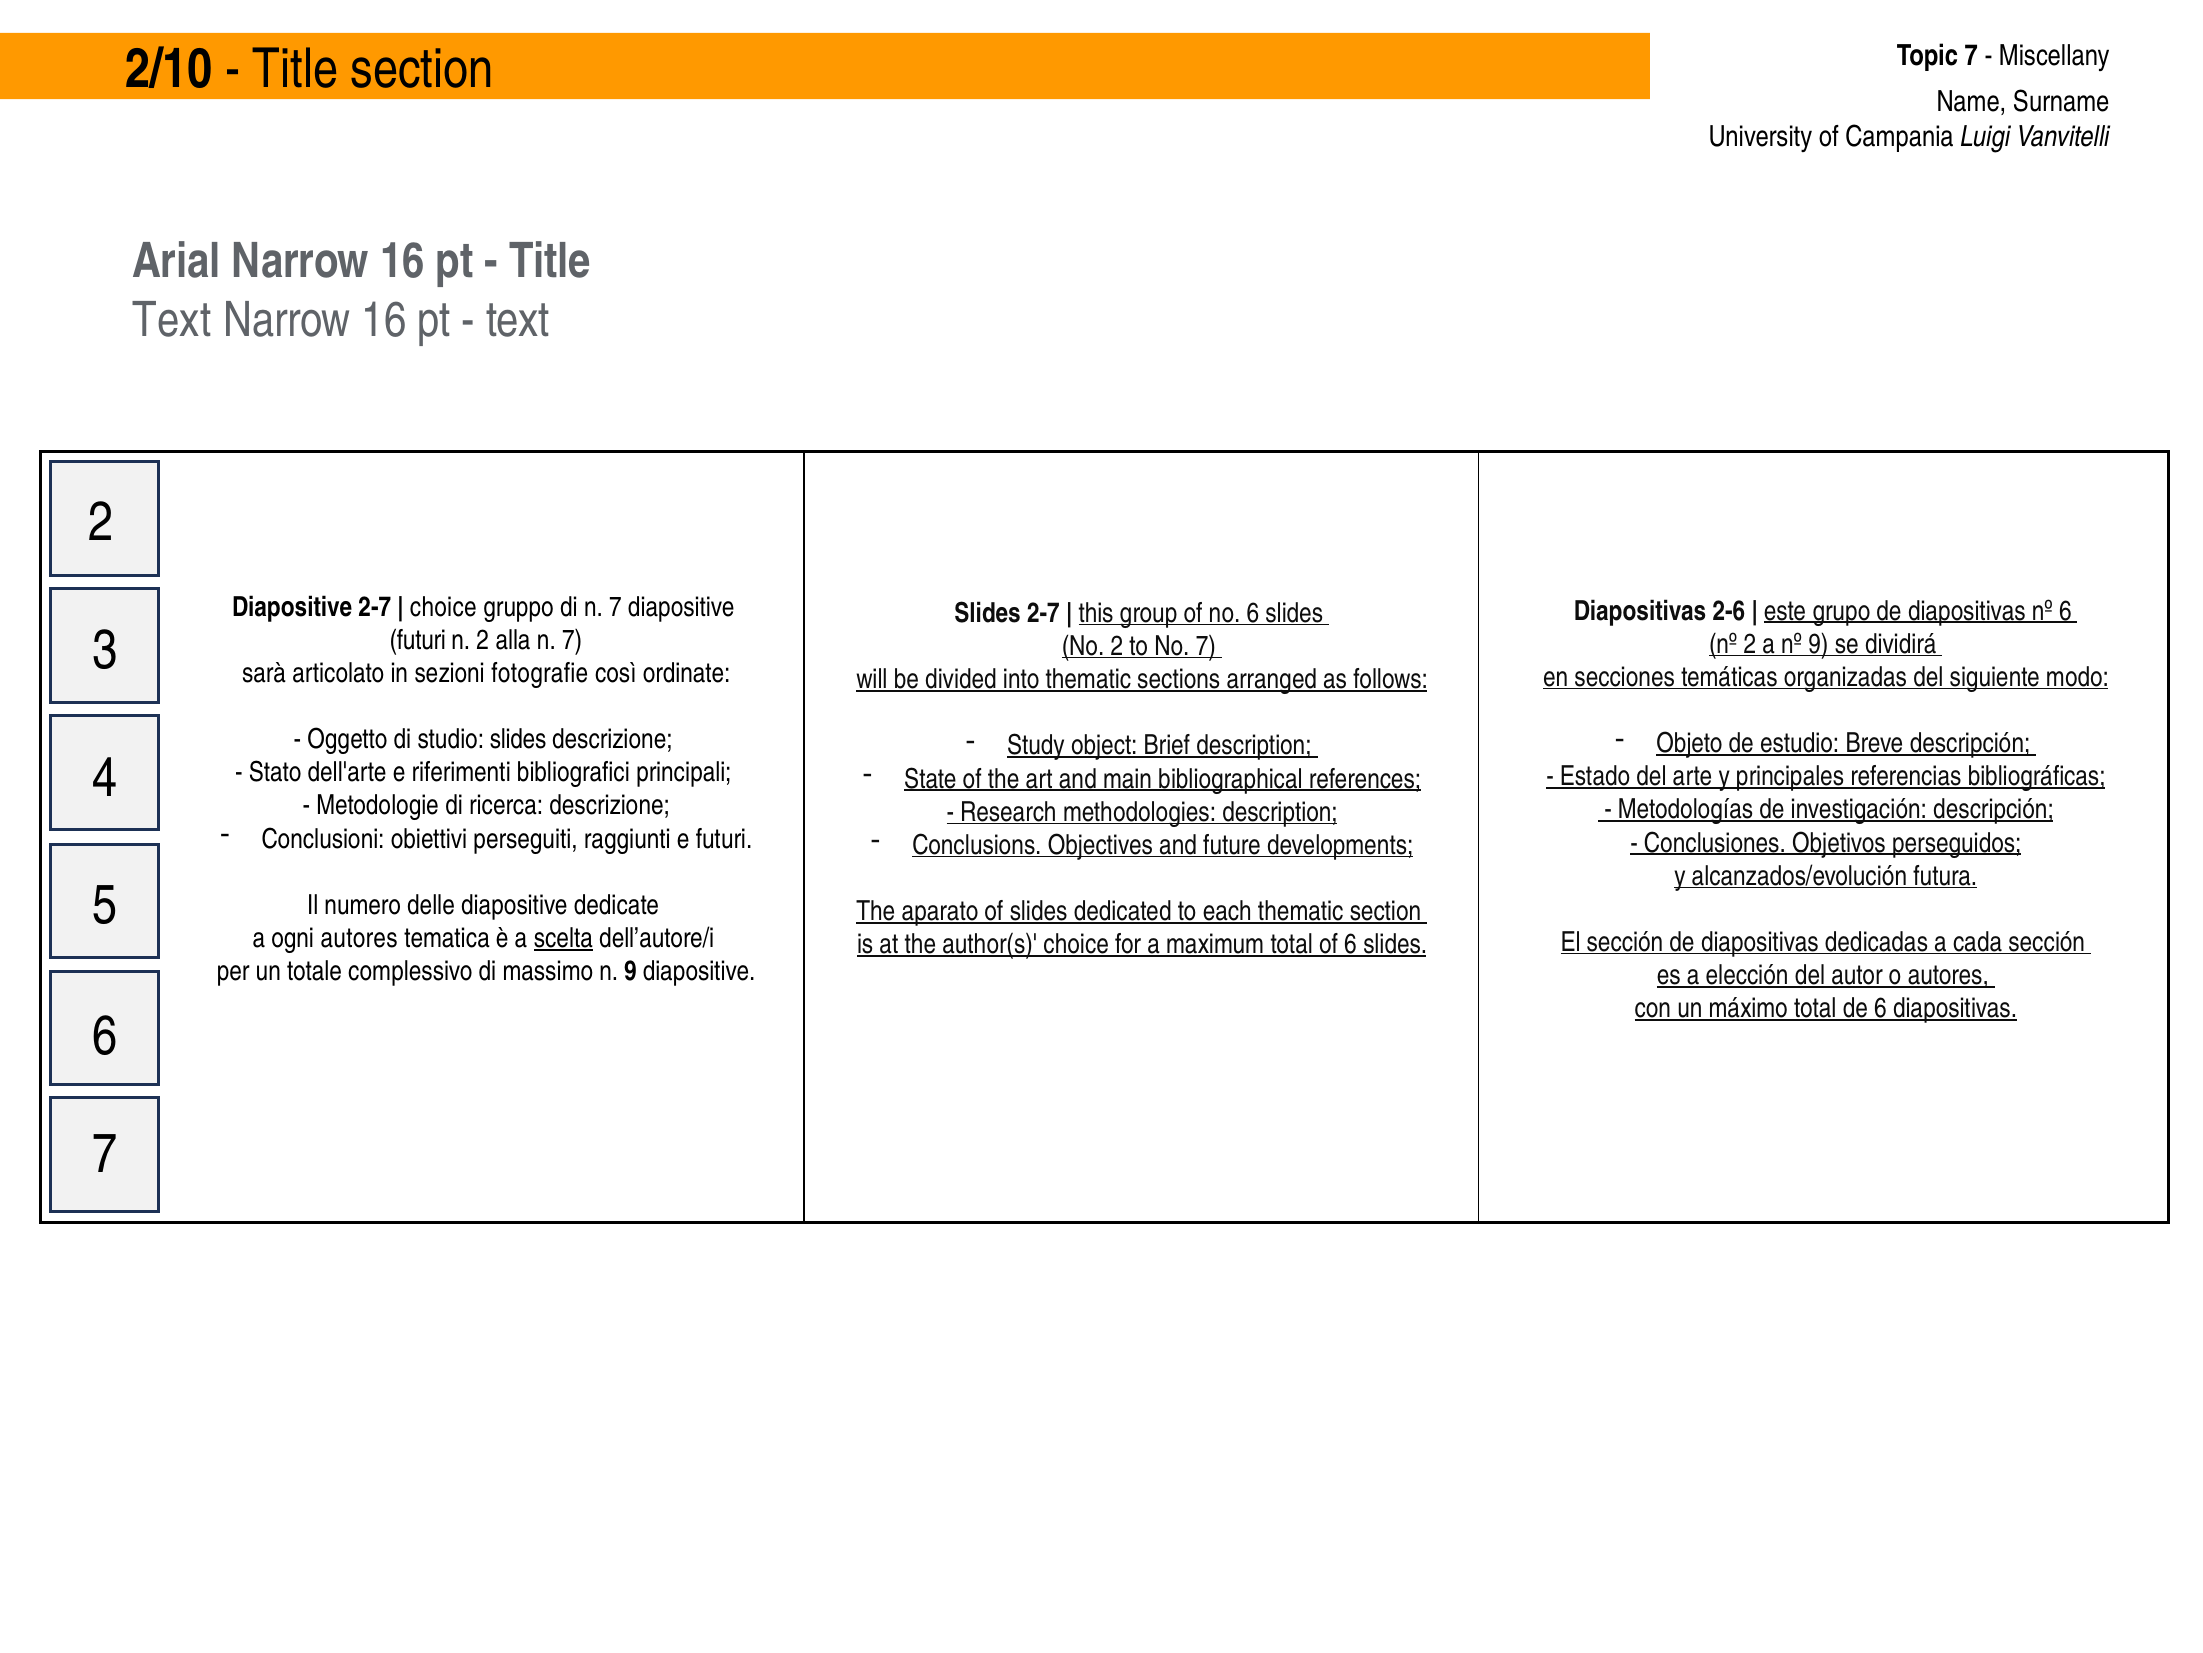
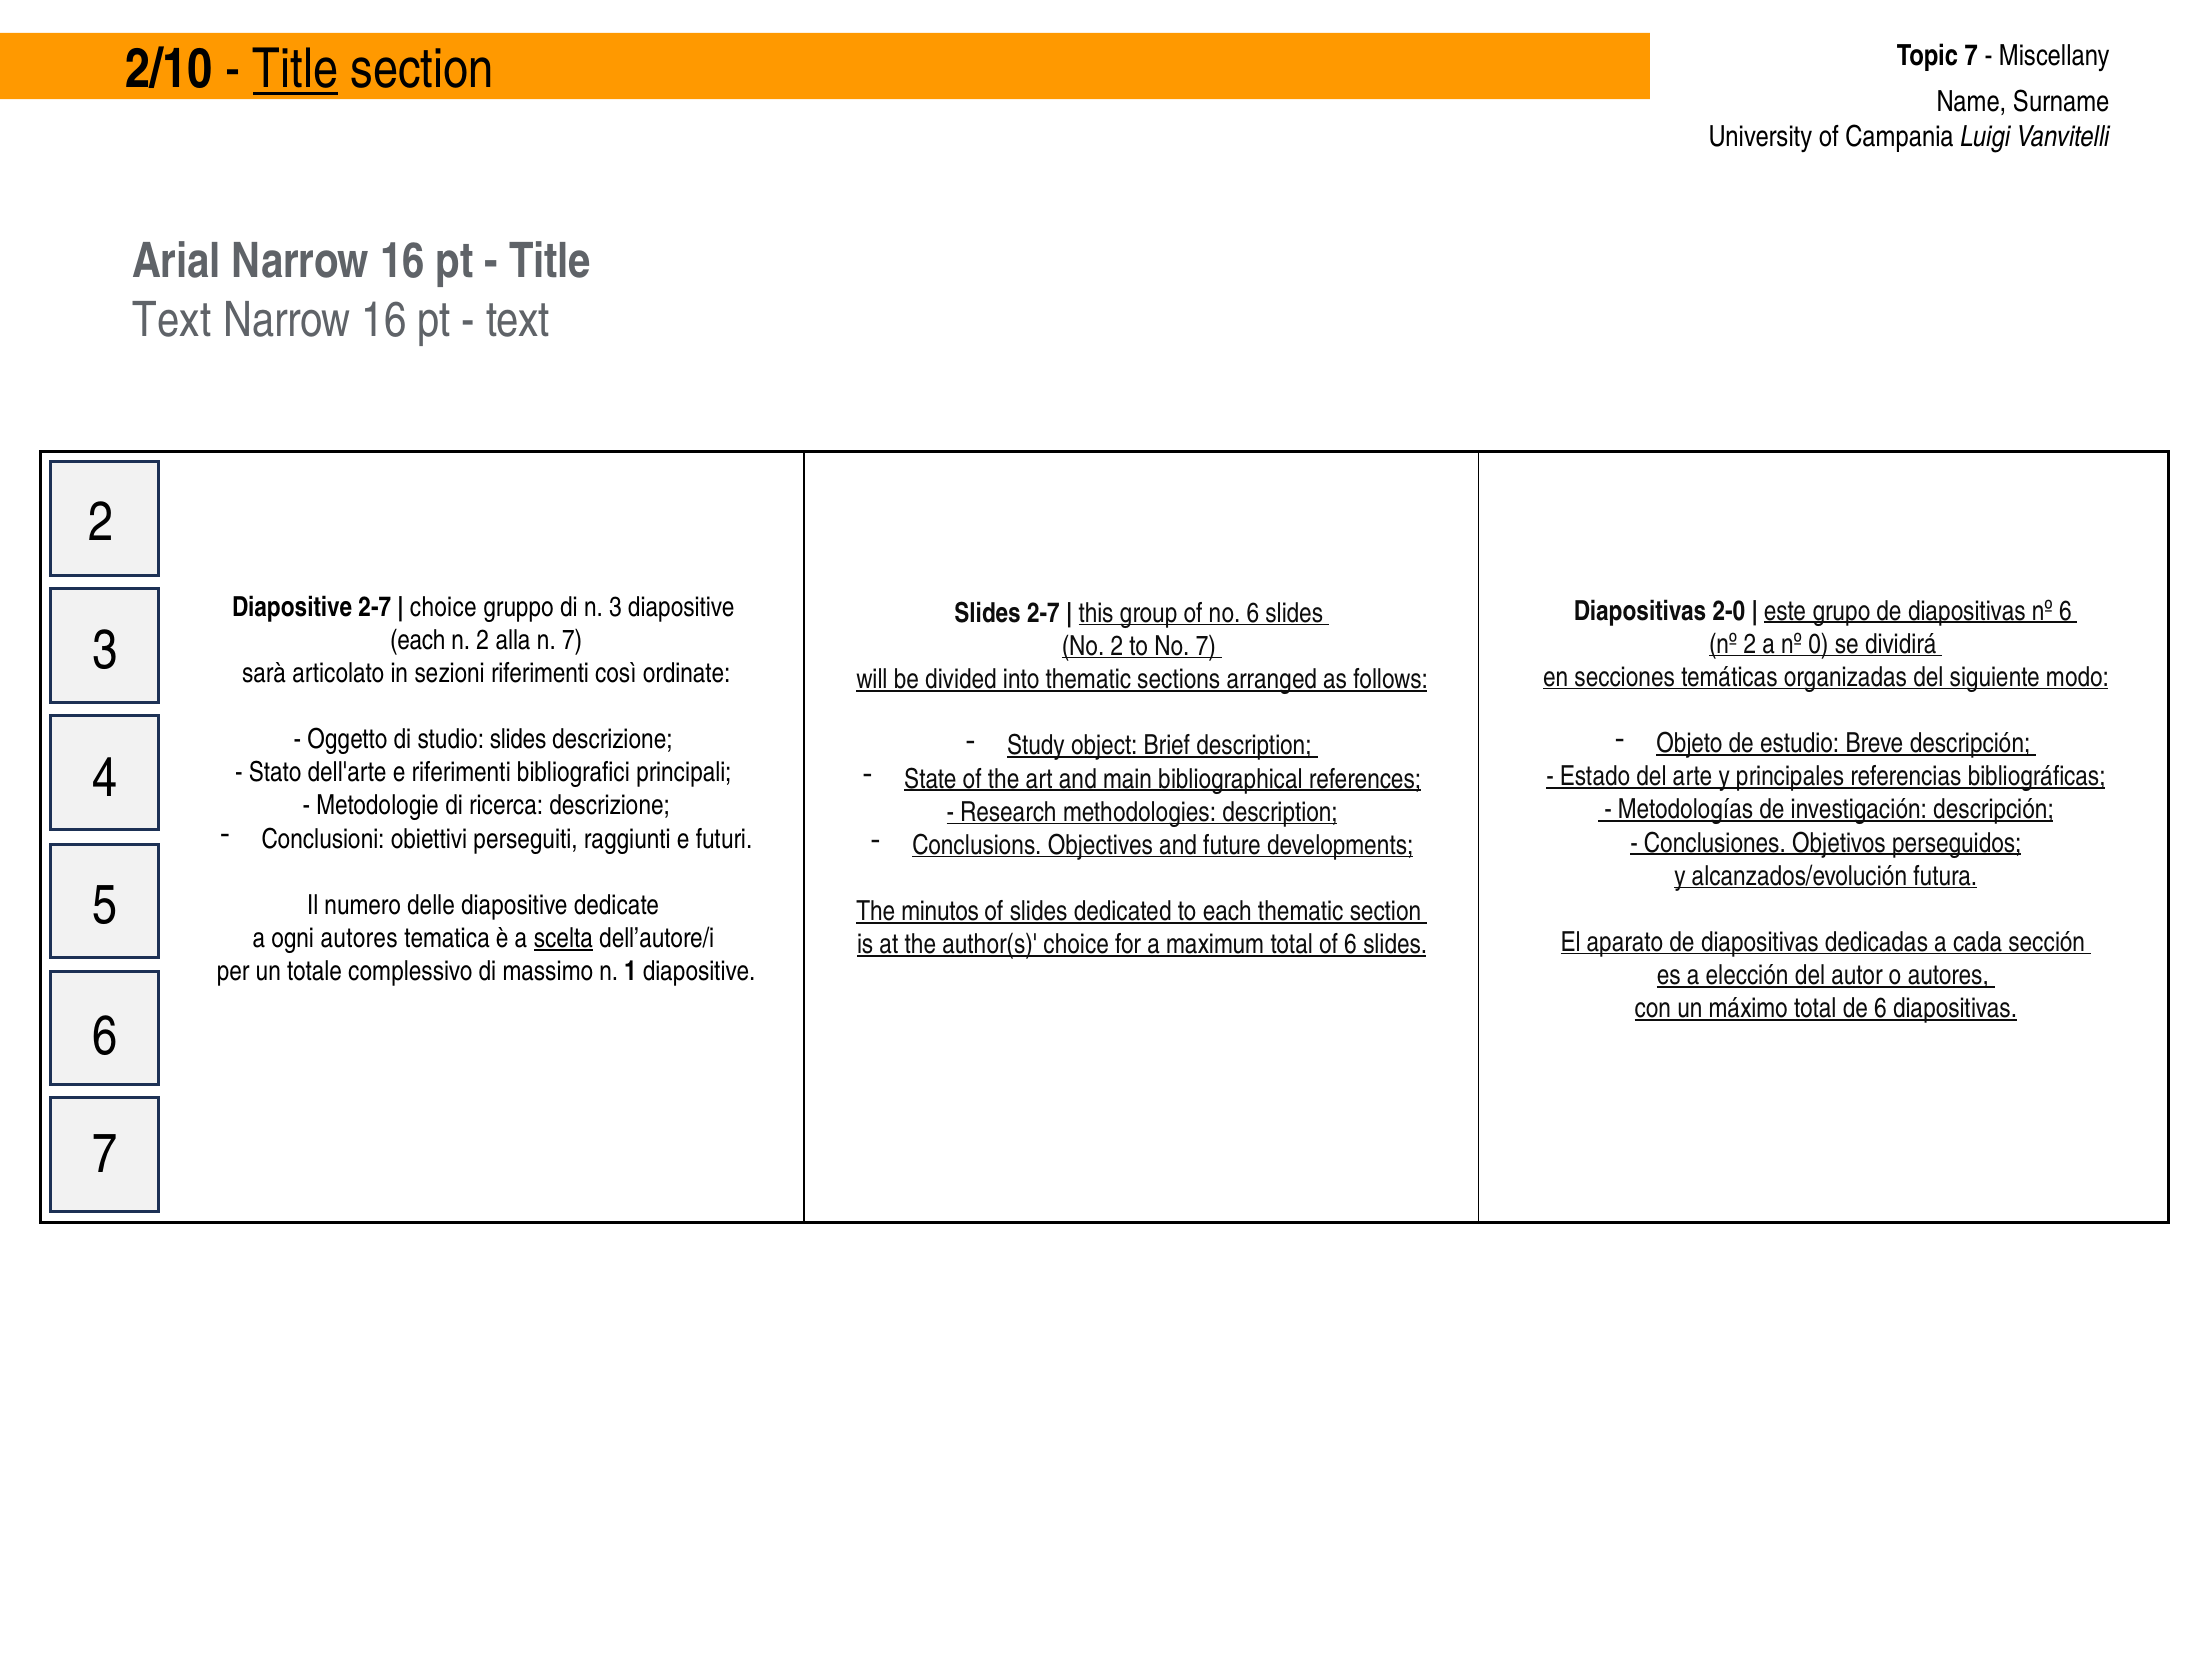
Title underline: none -> present (296, 70)
di n 7: 7 -> 3 (615, 607)
2-6: 2-6 -> 2-0 (1729, 611)
futuri: futuri -> each (418, 640)
nº 9: 9 -> 0 (1818, 644)
sezioni fotografie: fotografie -> riferimenti (540, 673)
aparato: aparato -> minutos (940, 911)
El sección: sección -> aparato (1625, 942)
n 9: 9 -> 1 (630, 971)
